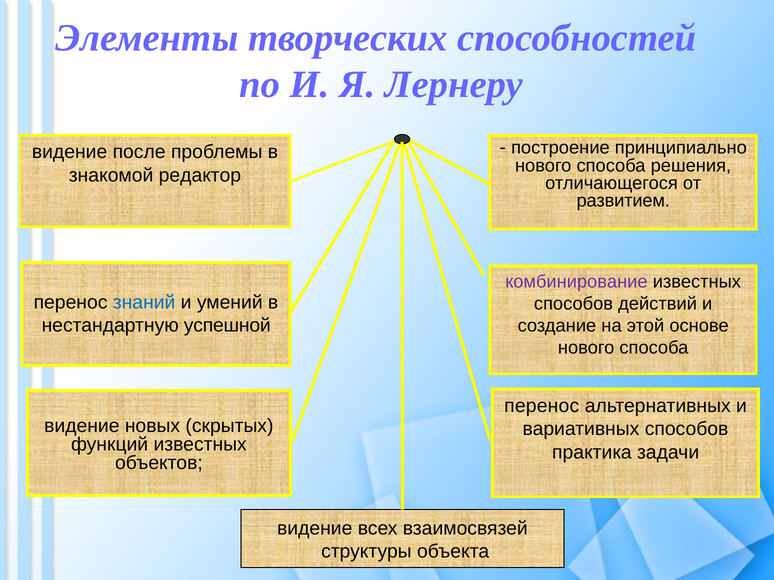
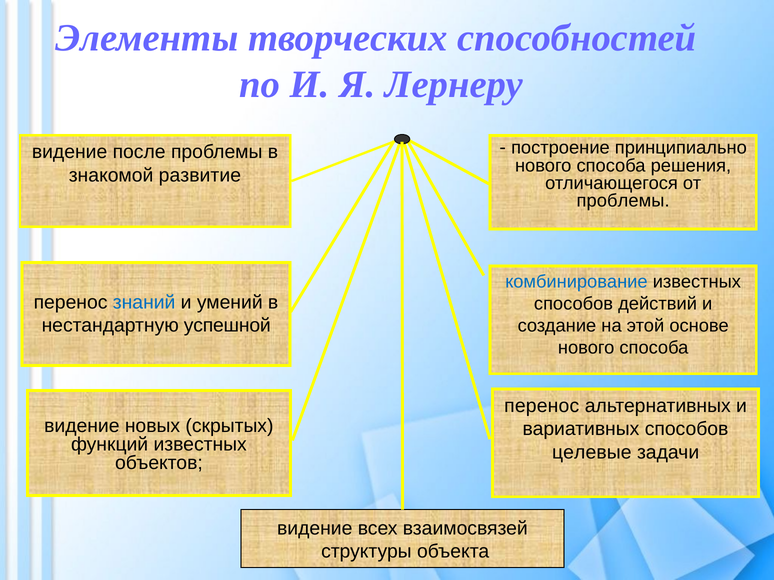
редактор: редактор -> развитие (200, 175)
развитием: развитием -> проблемы (623, 201)
комбинирование colour: purple -> blue (576, 282)
практика: практика -> целевые (592, 453)
